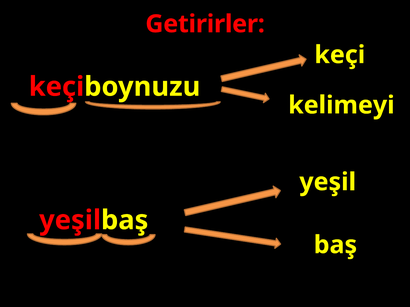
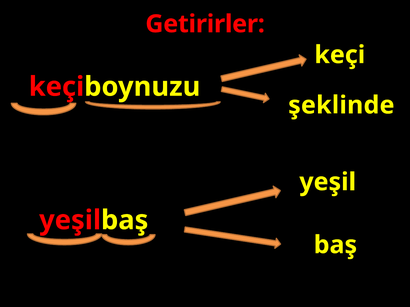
kelimeyi: kelimeyi -> şeklinde (341, 105)
